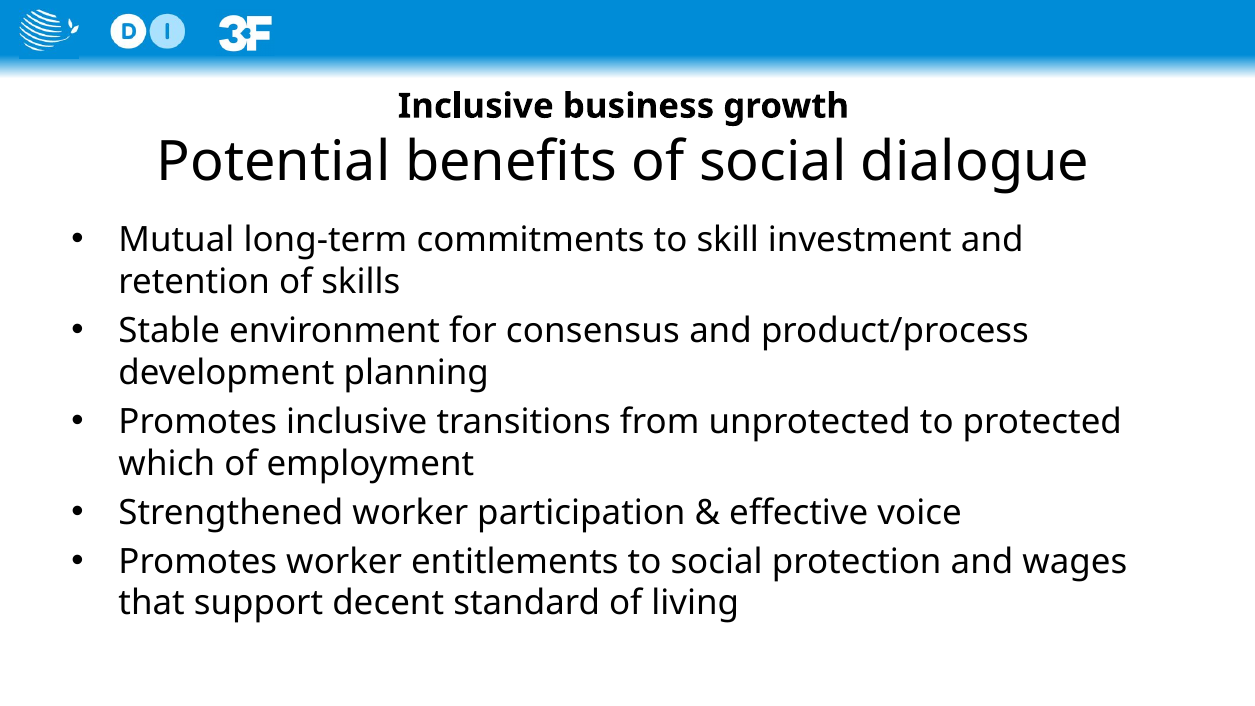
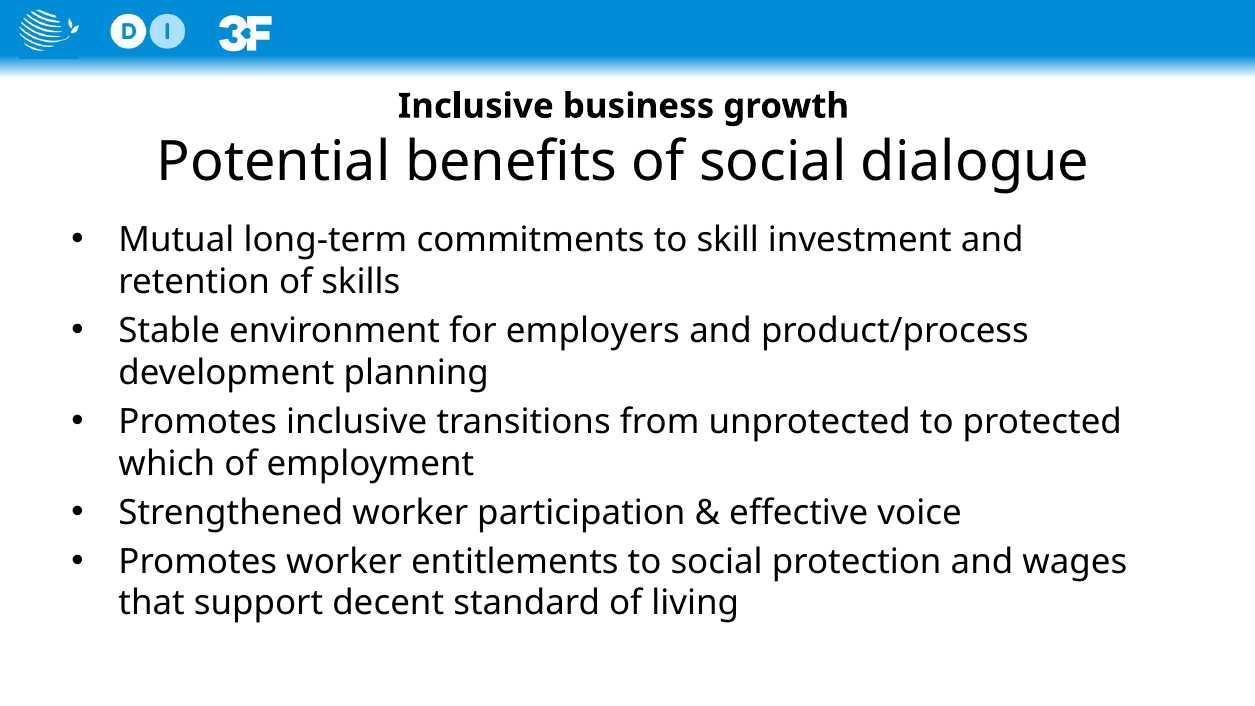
consensus: consensus -> employers (593, 331)
